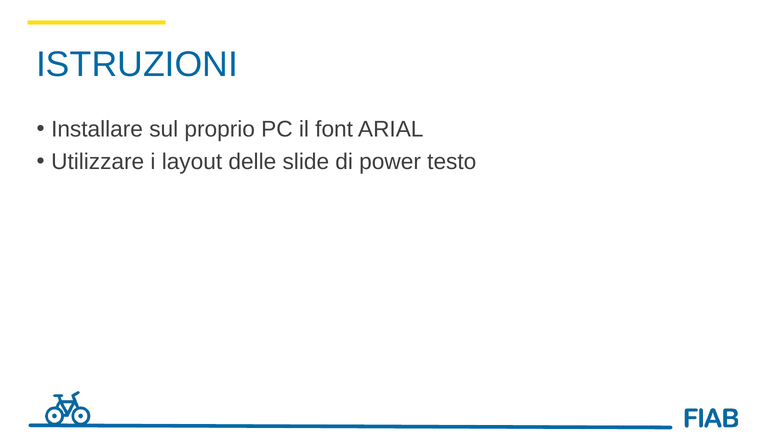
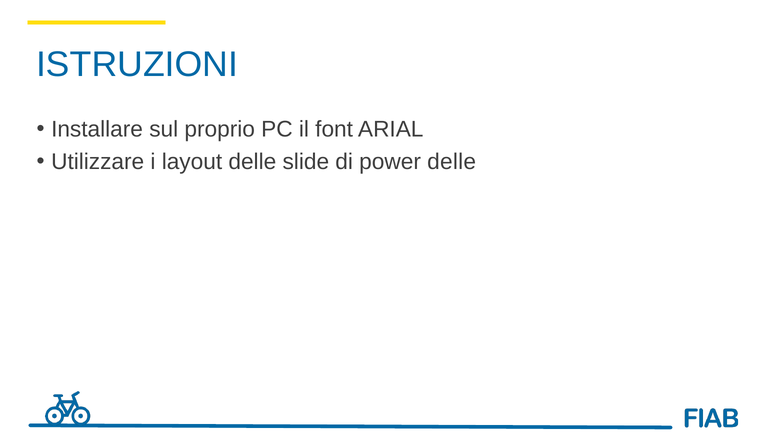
power testo: testo -> delle (452, 162)
